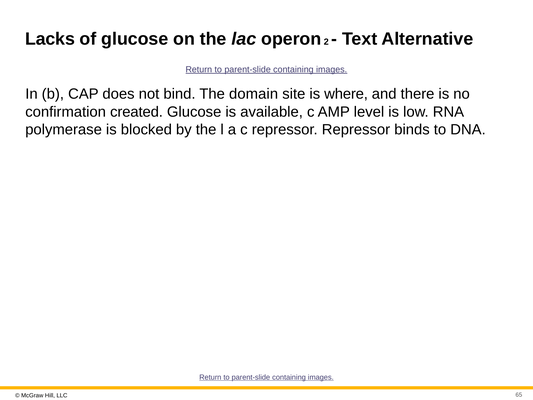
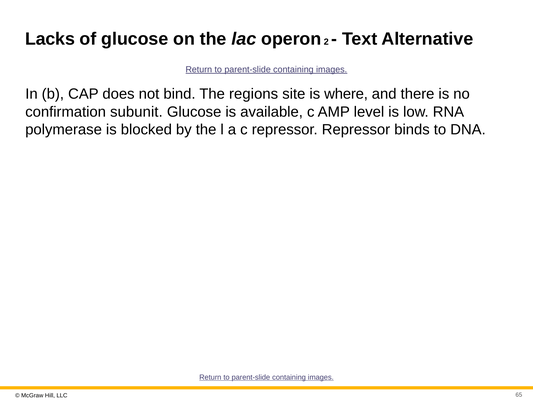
domain: domain -> regions (254, 94)
created: created -> subunit (136, 112)
